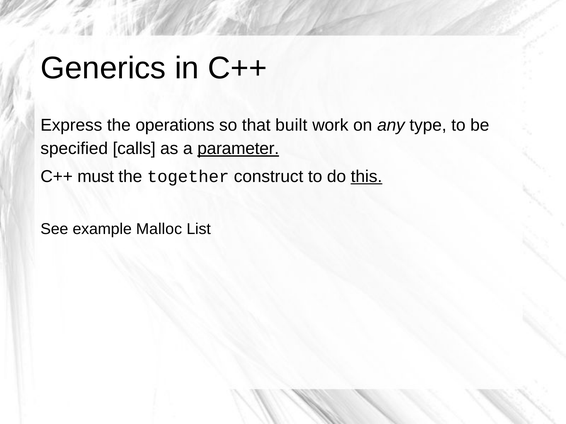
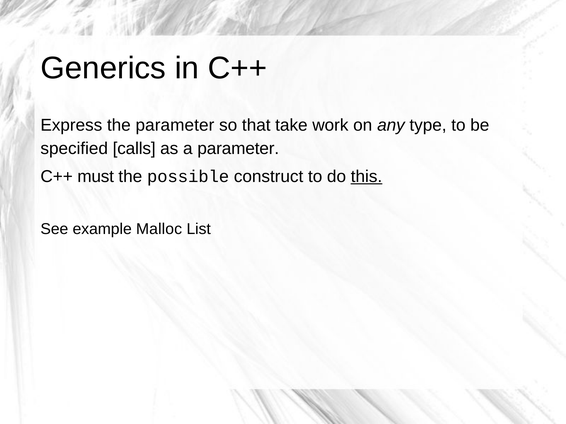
the operations: operations -> parameter (175, 125)
built: built -> take (291, 125)
parameter underline: present -> none (238, 149)
together: together -> possible (188, 177)
